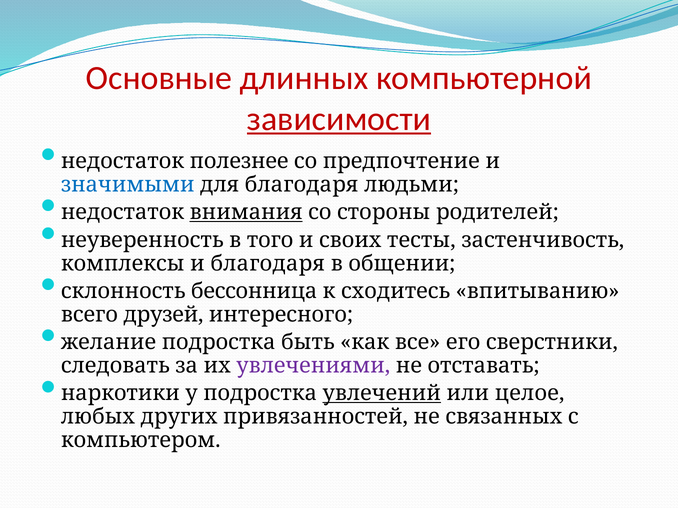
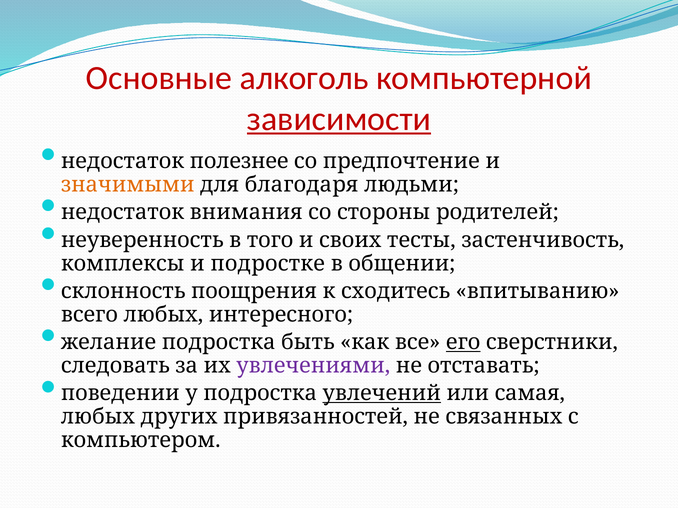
длинных: длинных -> алкоголь (304, 78)
значимыми colour: blue -> orange (128, 185)
внимания underline: present -> none (246, 212)
и благодаря: благодаря -> подростке (268, 264)
бессонница: бессонница -> поощрения (254, 291)
всего друзей: друзей -> любых (163, 315)
его underline: none -> present (463, 343)
наркотики: наркотики -> поведении (120, 394)
целое: целое -> самая (530, 394)
